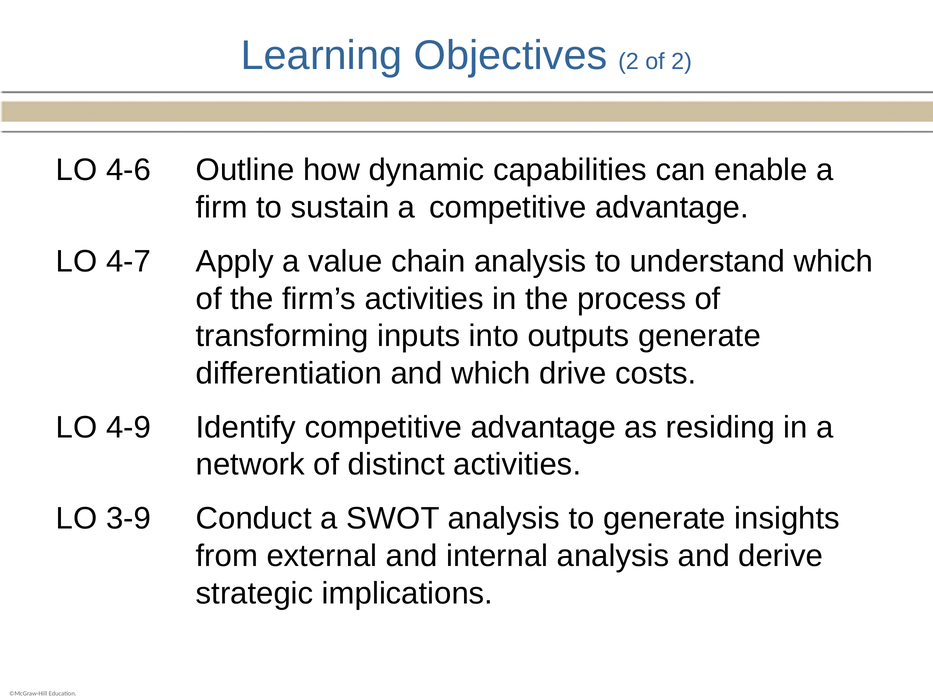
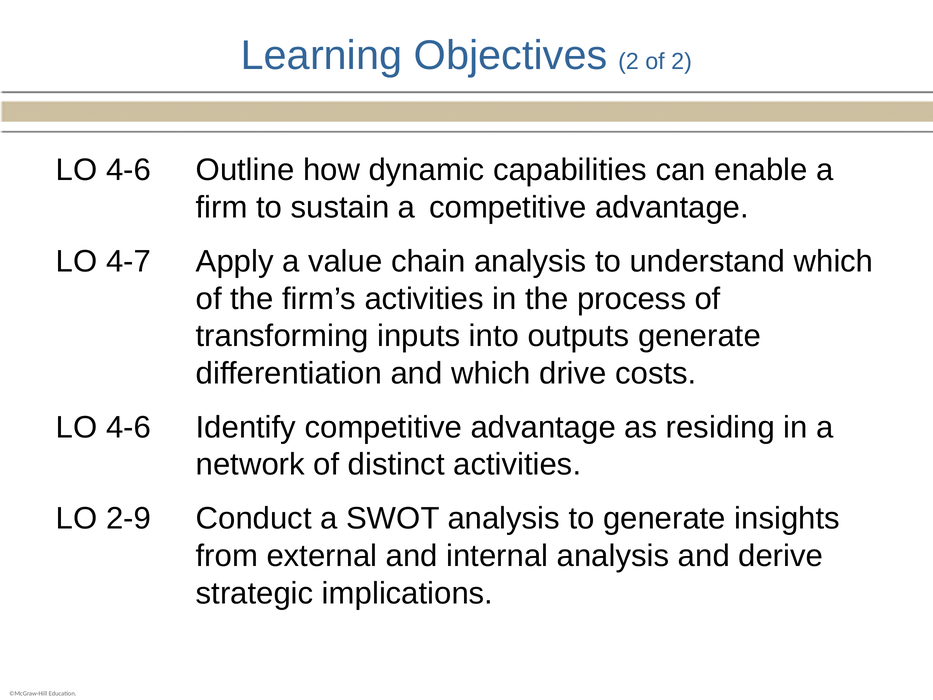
4-9: 4-9 -> 4-6 (129, 427)
3-9: 3-9 -> 2-9 (129, 518)
